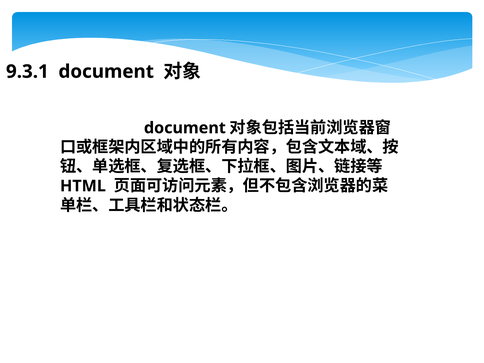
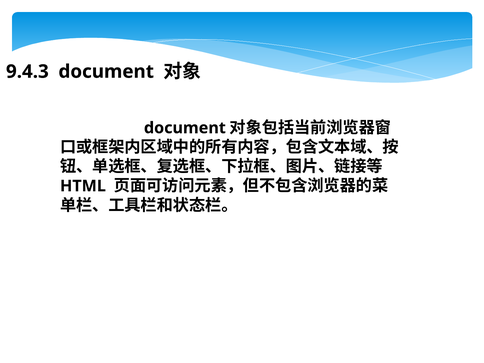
9.3.1: 9.3.1 -> 9.4.3 (27, 72)
